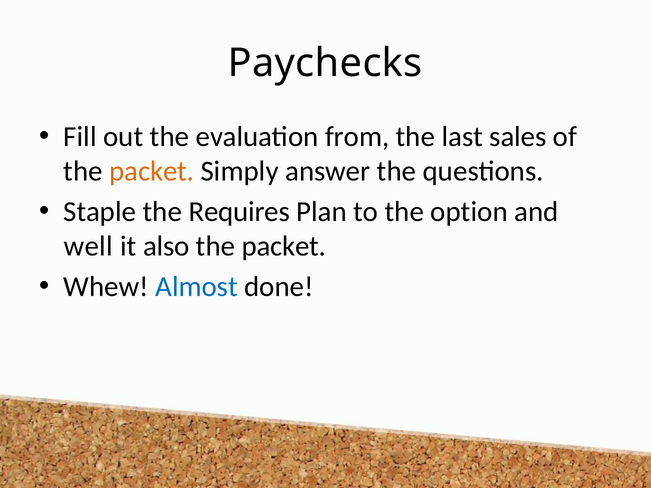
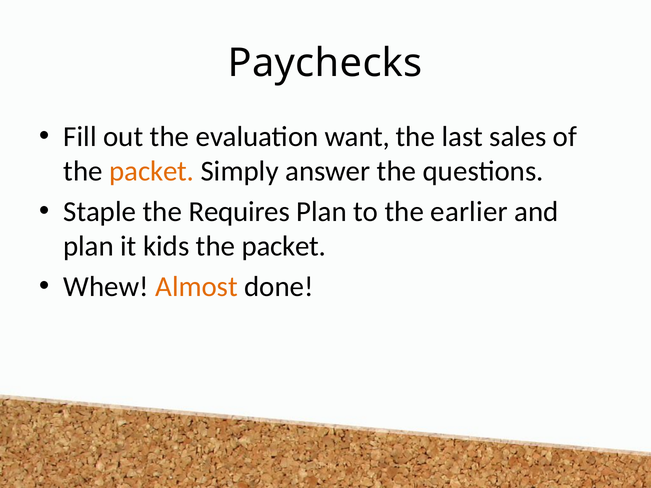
from: from -> want (357, 137)
option: option -> earlier (469, 212)
well: well -> plan (89, 247)
also: also -> kids (166, 247)
Almost colour: blue -> orange (197, 287)
